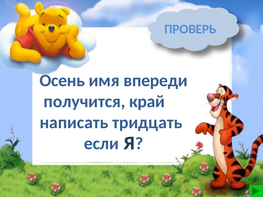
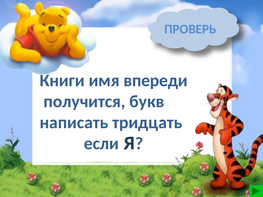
Осень: Осень -> Книги (62, 81)
край: край -> букв (147, 102)
